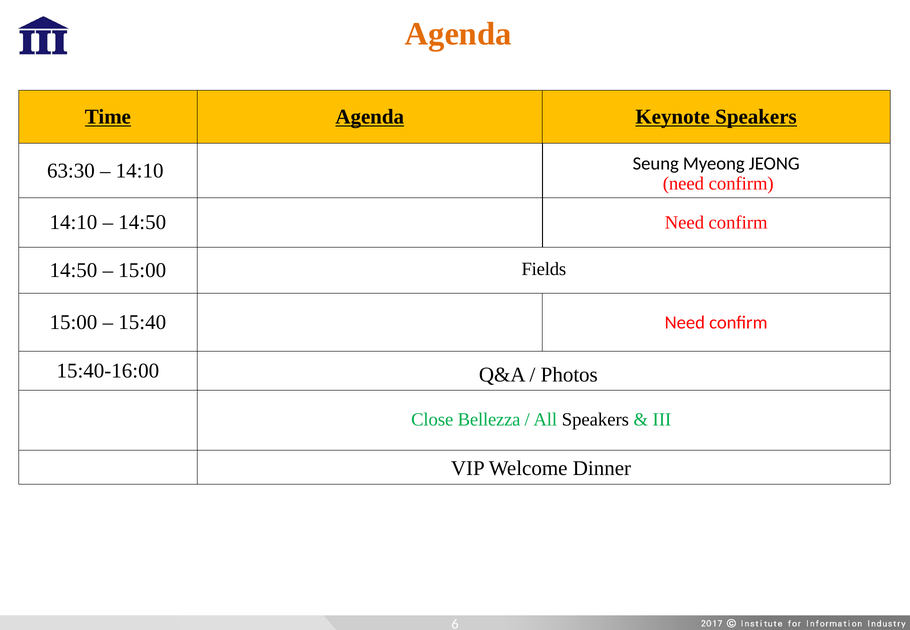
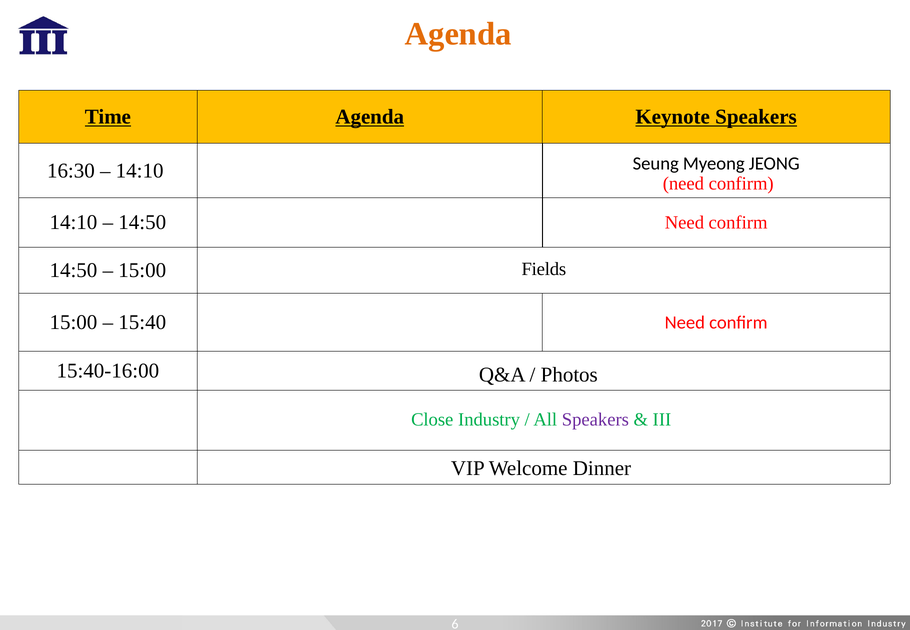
63:30: 63:30 -> 16:30 (71, 171)
Bellezza: Bellezza -> Industry (489, 419)
Speakers colour: black -> purple (595, 419)
